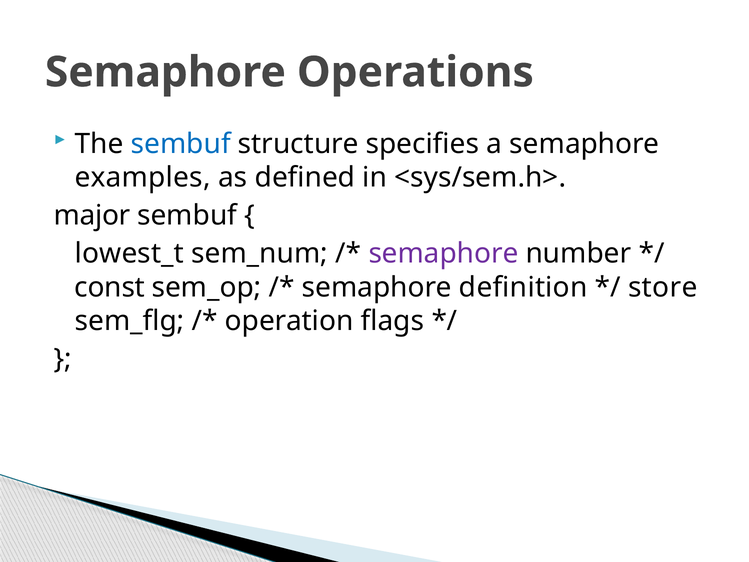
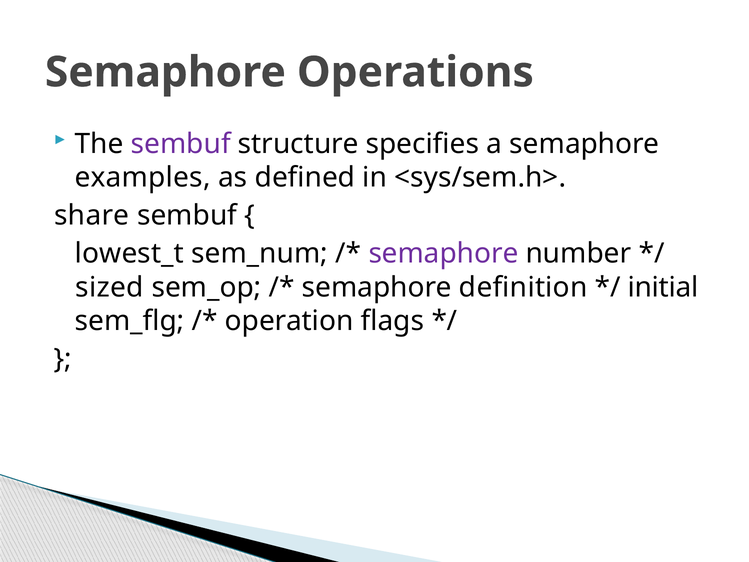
sembuf colour: blue -> purple (181, 144)
major: major -> share (92, 215)
const: const -> sized (109, 287)
store: store -> initial (663, 287)
